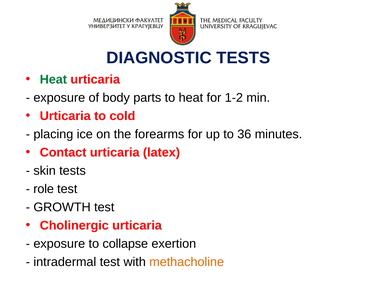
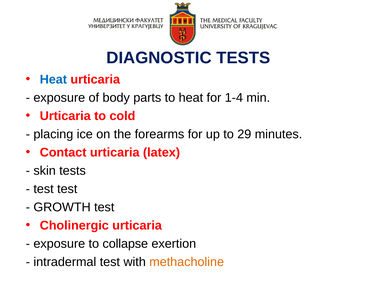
Heat colour: green -> blue (53, 79)
1-2: 1-2 -> 1-4 (234, 98)
36: 36 -> 29 (244, 134)
role: role -> test (44, 189)
